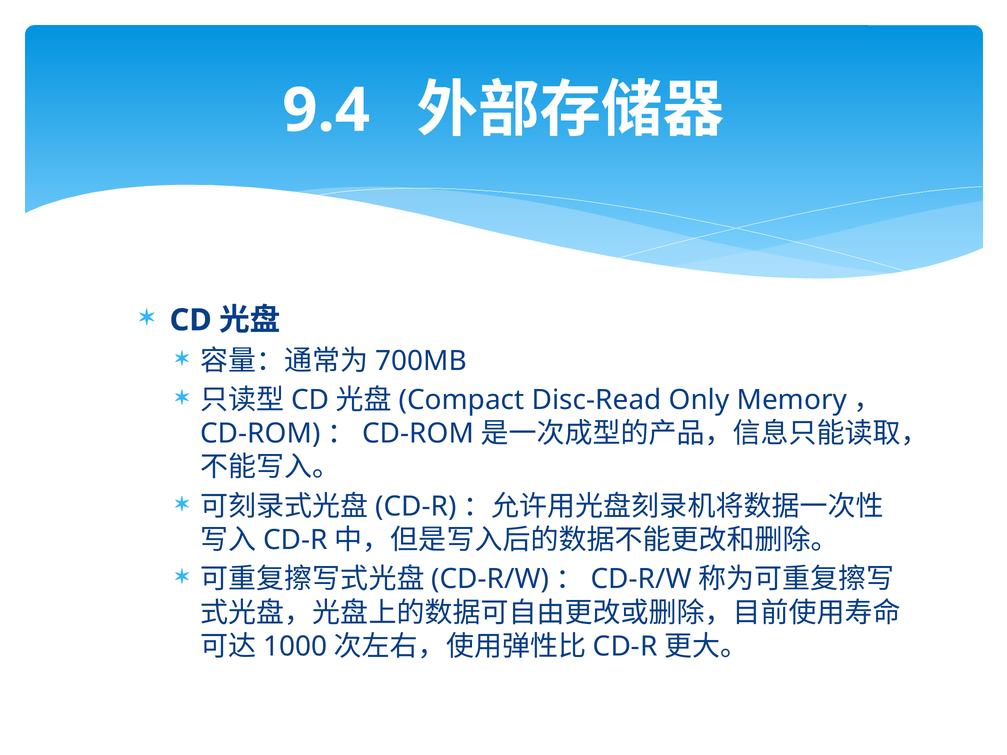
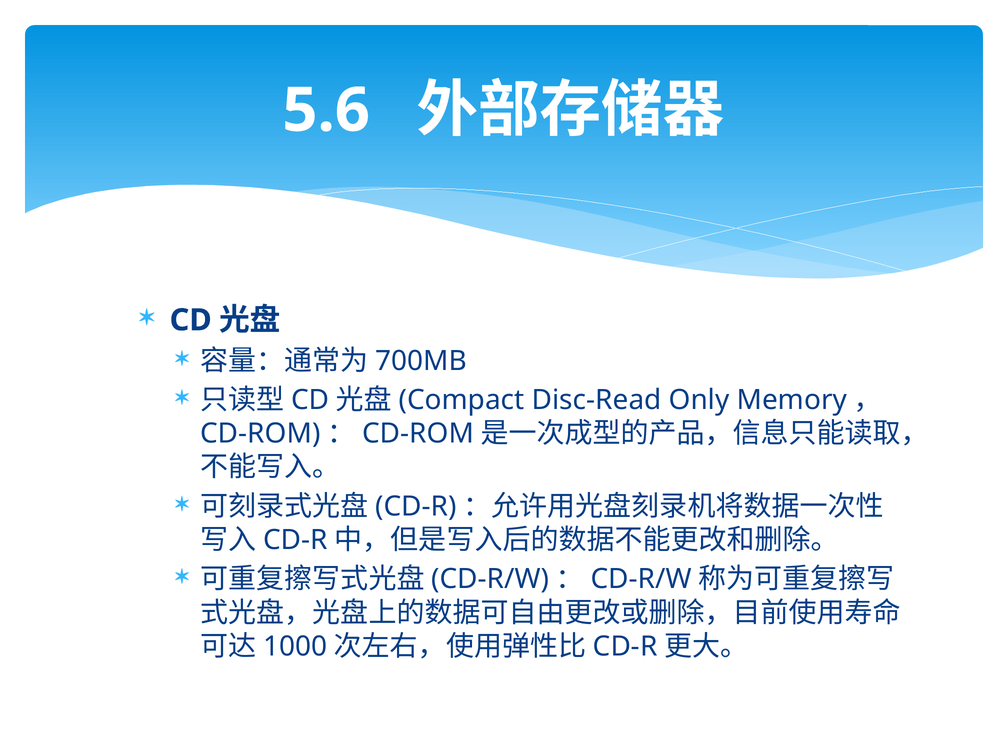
9.4: 9.4 -> 5.6 (326, 111)
